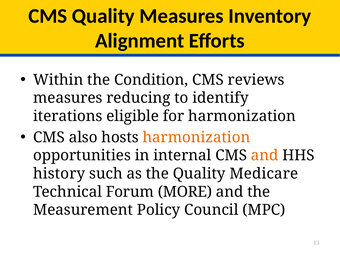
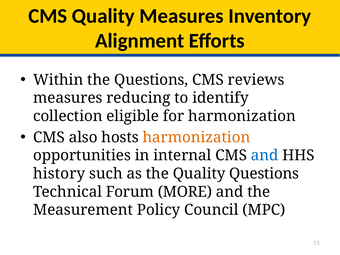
the Condition: Condition -> Questions (151, 80)
iterations: iterations -> collection (68, 116)
and colour: orange -> blue (265, 155)
Quality Medicare: Medicare -> Questions (264, 174)
